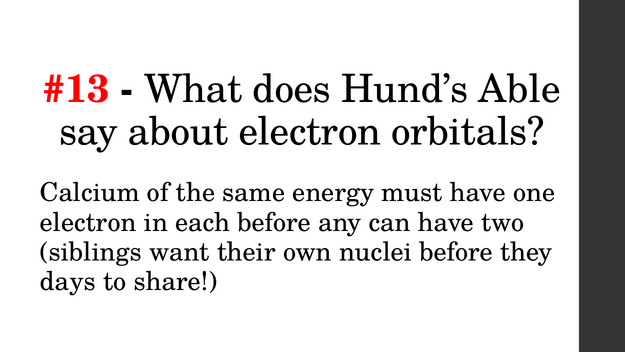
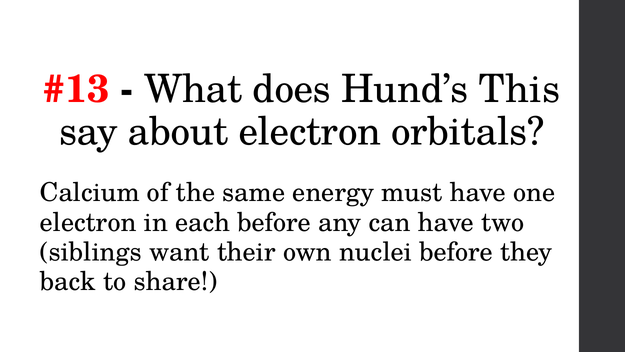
Able: Able -> This (519, 89)
days: days -> back (68, 281)
